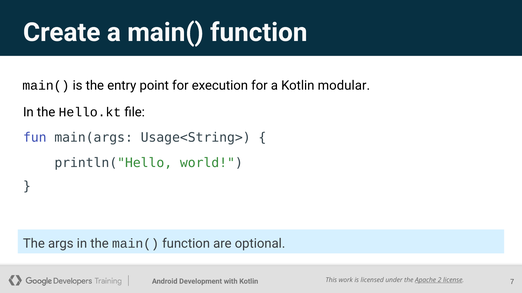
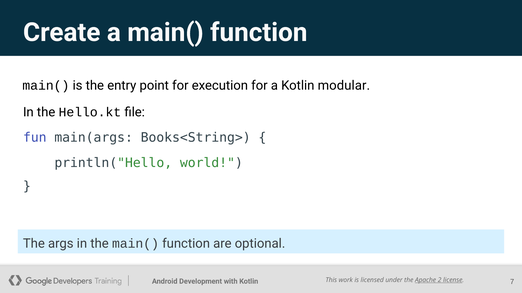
Usage<String>: Usage<String> -> Books<String> (196, 138)
